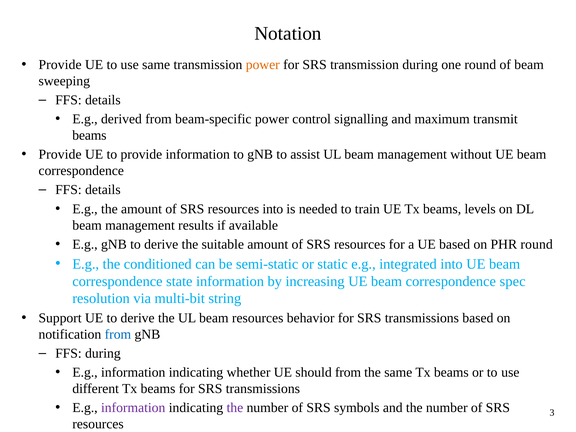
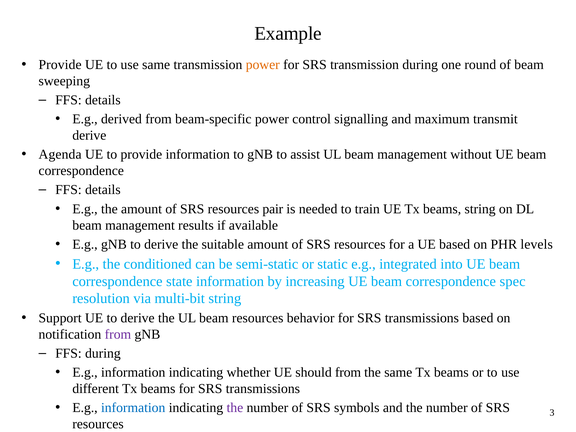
Notation: Notation -> Example (288, 34)
beams: beams -> derive (89, 135)
Provide: Provide -> Agenda (60, 154)
resources into: into -> pair (273, 209)
beams levels: levels -> string (480, 209)
PHR round: round -> levels (537, 244)
from colour: blue -> purple (118, 334)
information colour: purple -> blue (133, 408)
